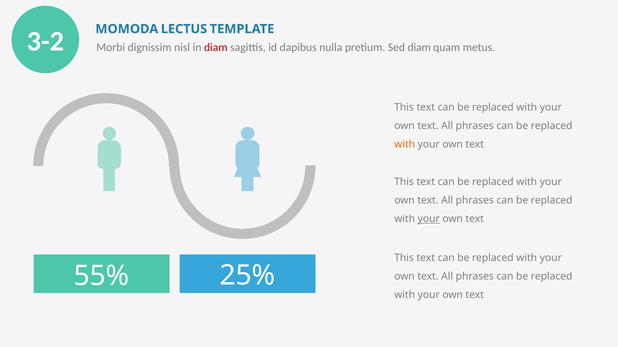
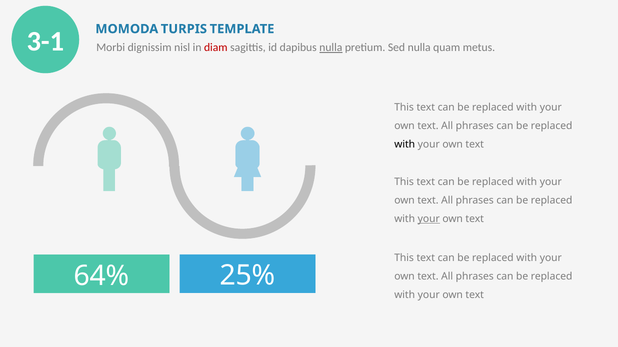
3-2: 3-2 -> 3-1 (45, 42)
LECTUS: LECTUS -> TURPIS (184, 29)
nulla underline: none -> present (331, 48)
Sed diam: diam -> nulla (419, 48)
with colour: orange -> black (405, 145)
55%: 55% -> 64% (102, 276)
